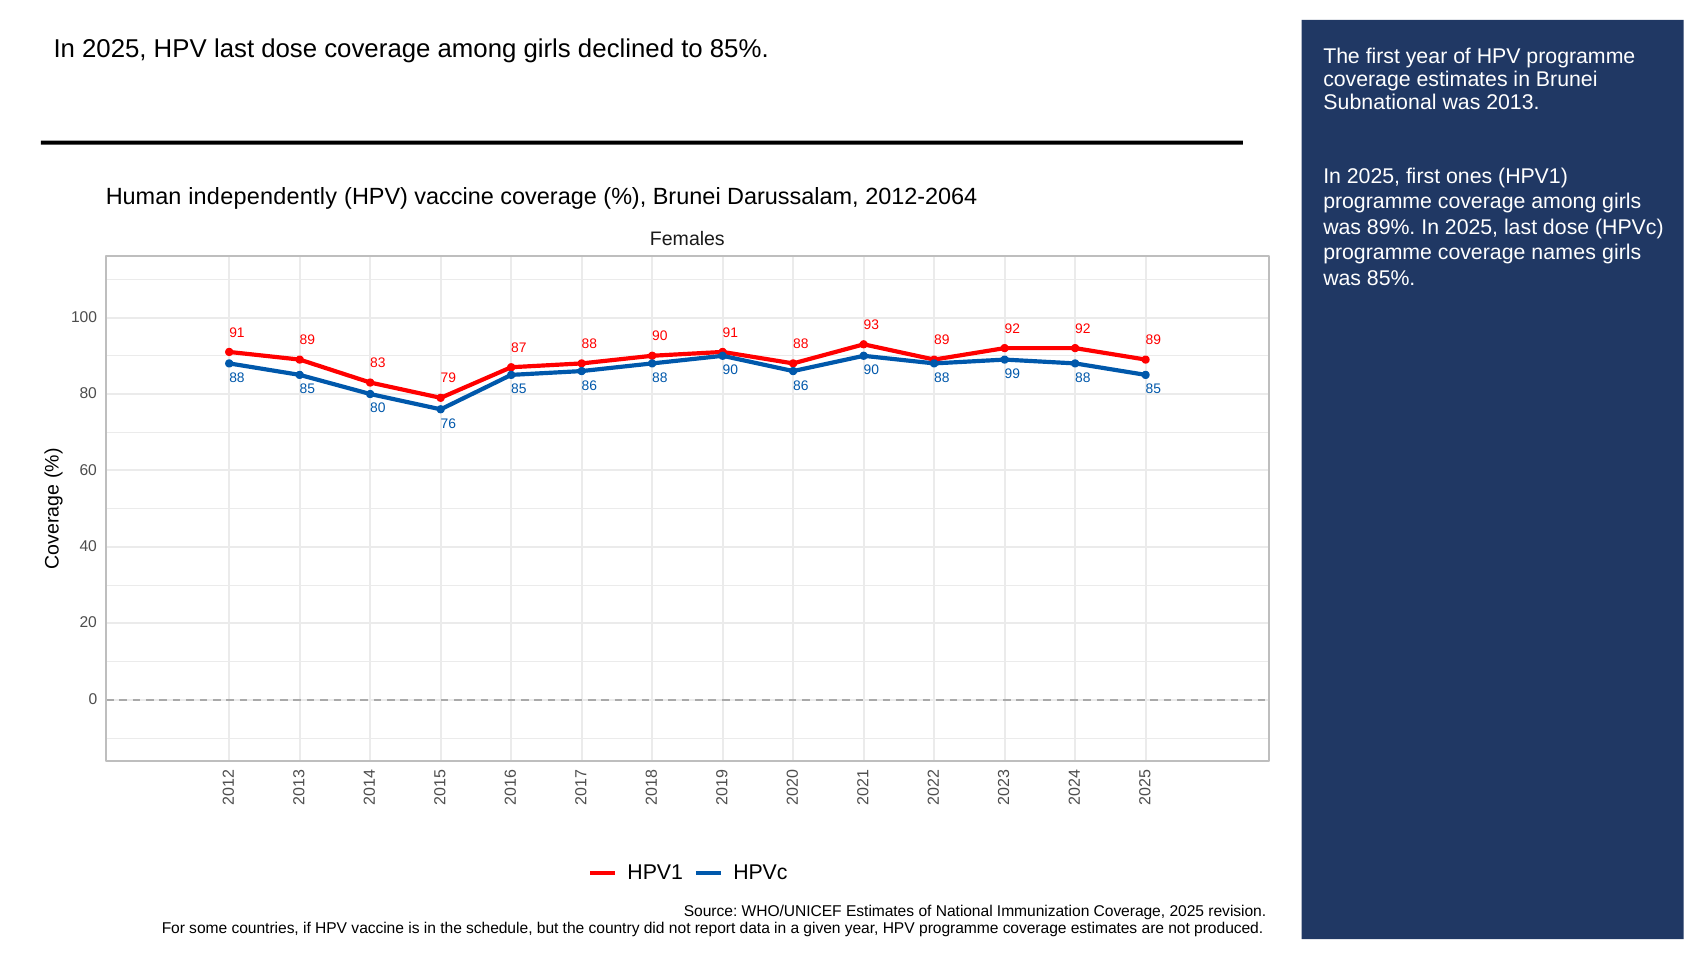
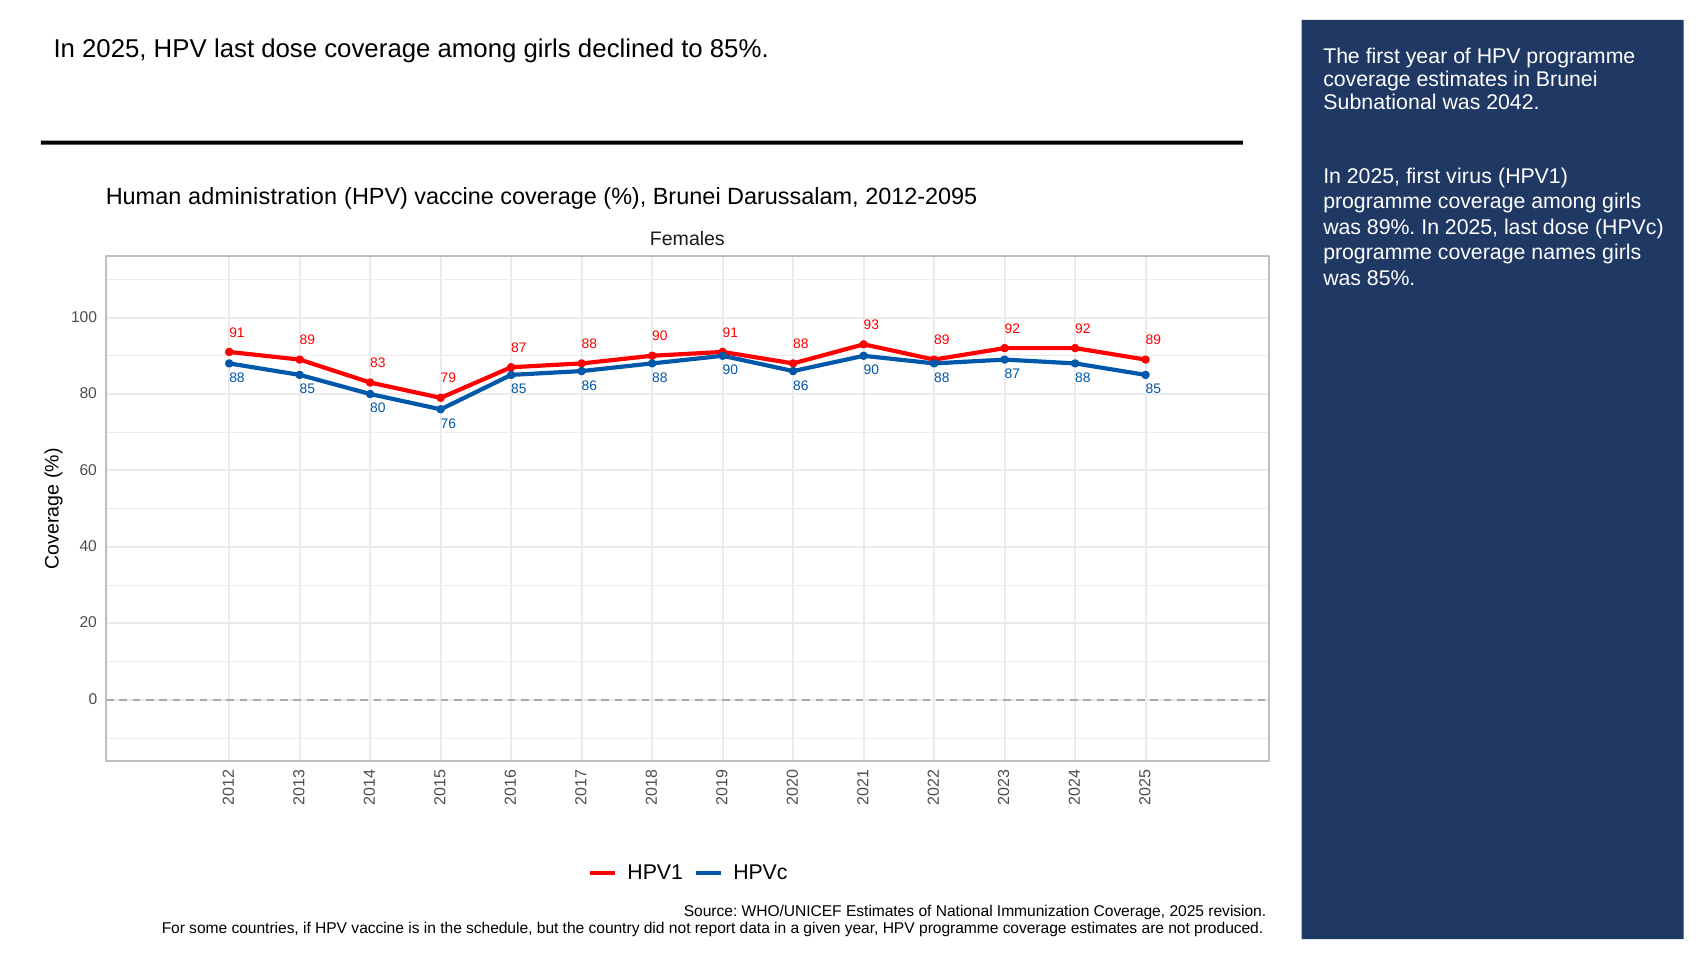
2013: 2013 -> 2042 (1513, 102)
ones: ones -> virus (1469, 176)
independently: independently -> administration (263, 196)
2012-2064: 2012-2064 -> 2012-2095 (921, 196)
88 99: 99 -> 87 (1012, 374)
